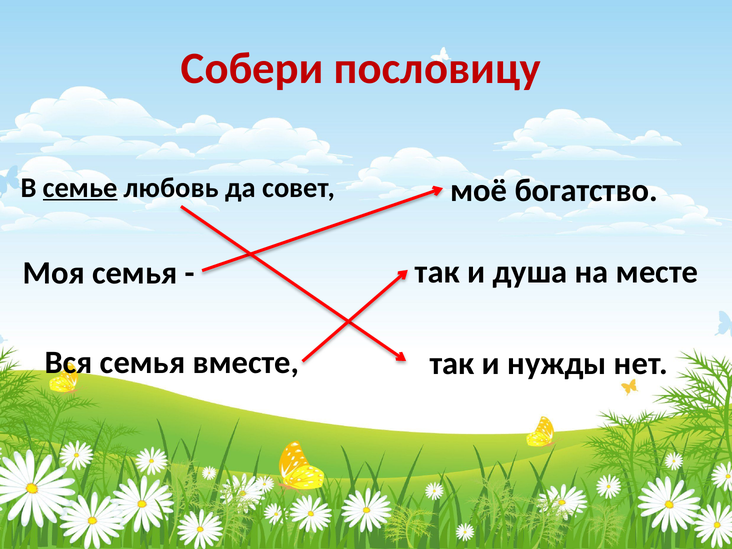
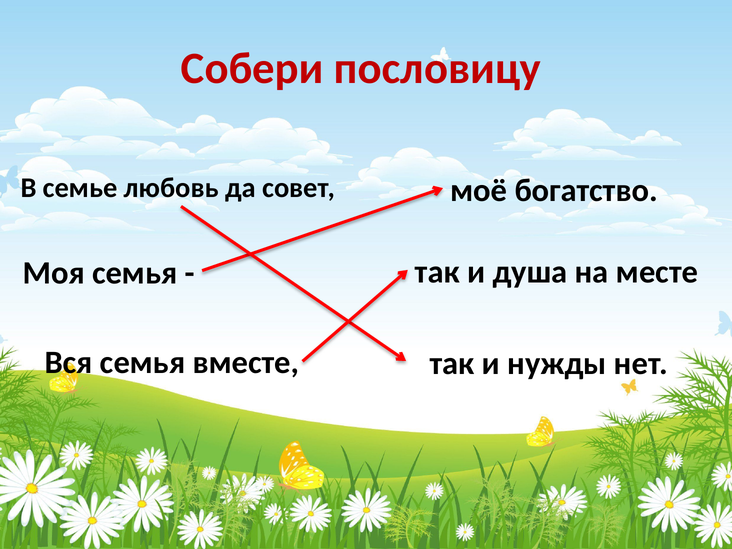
семье underline: present -> none (80, 188)
